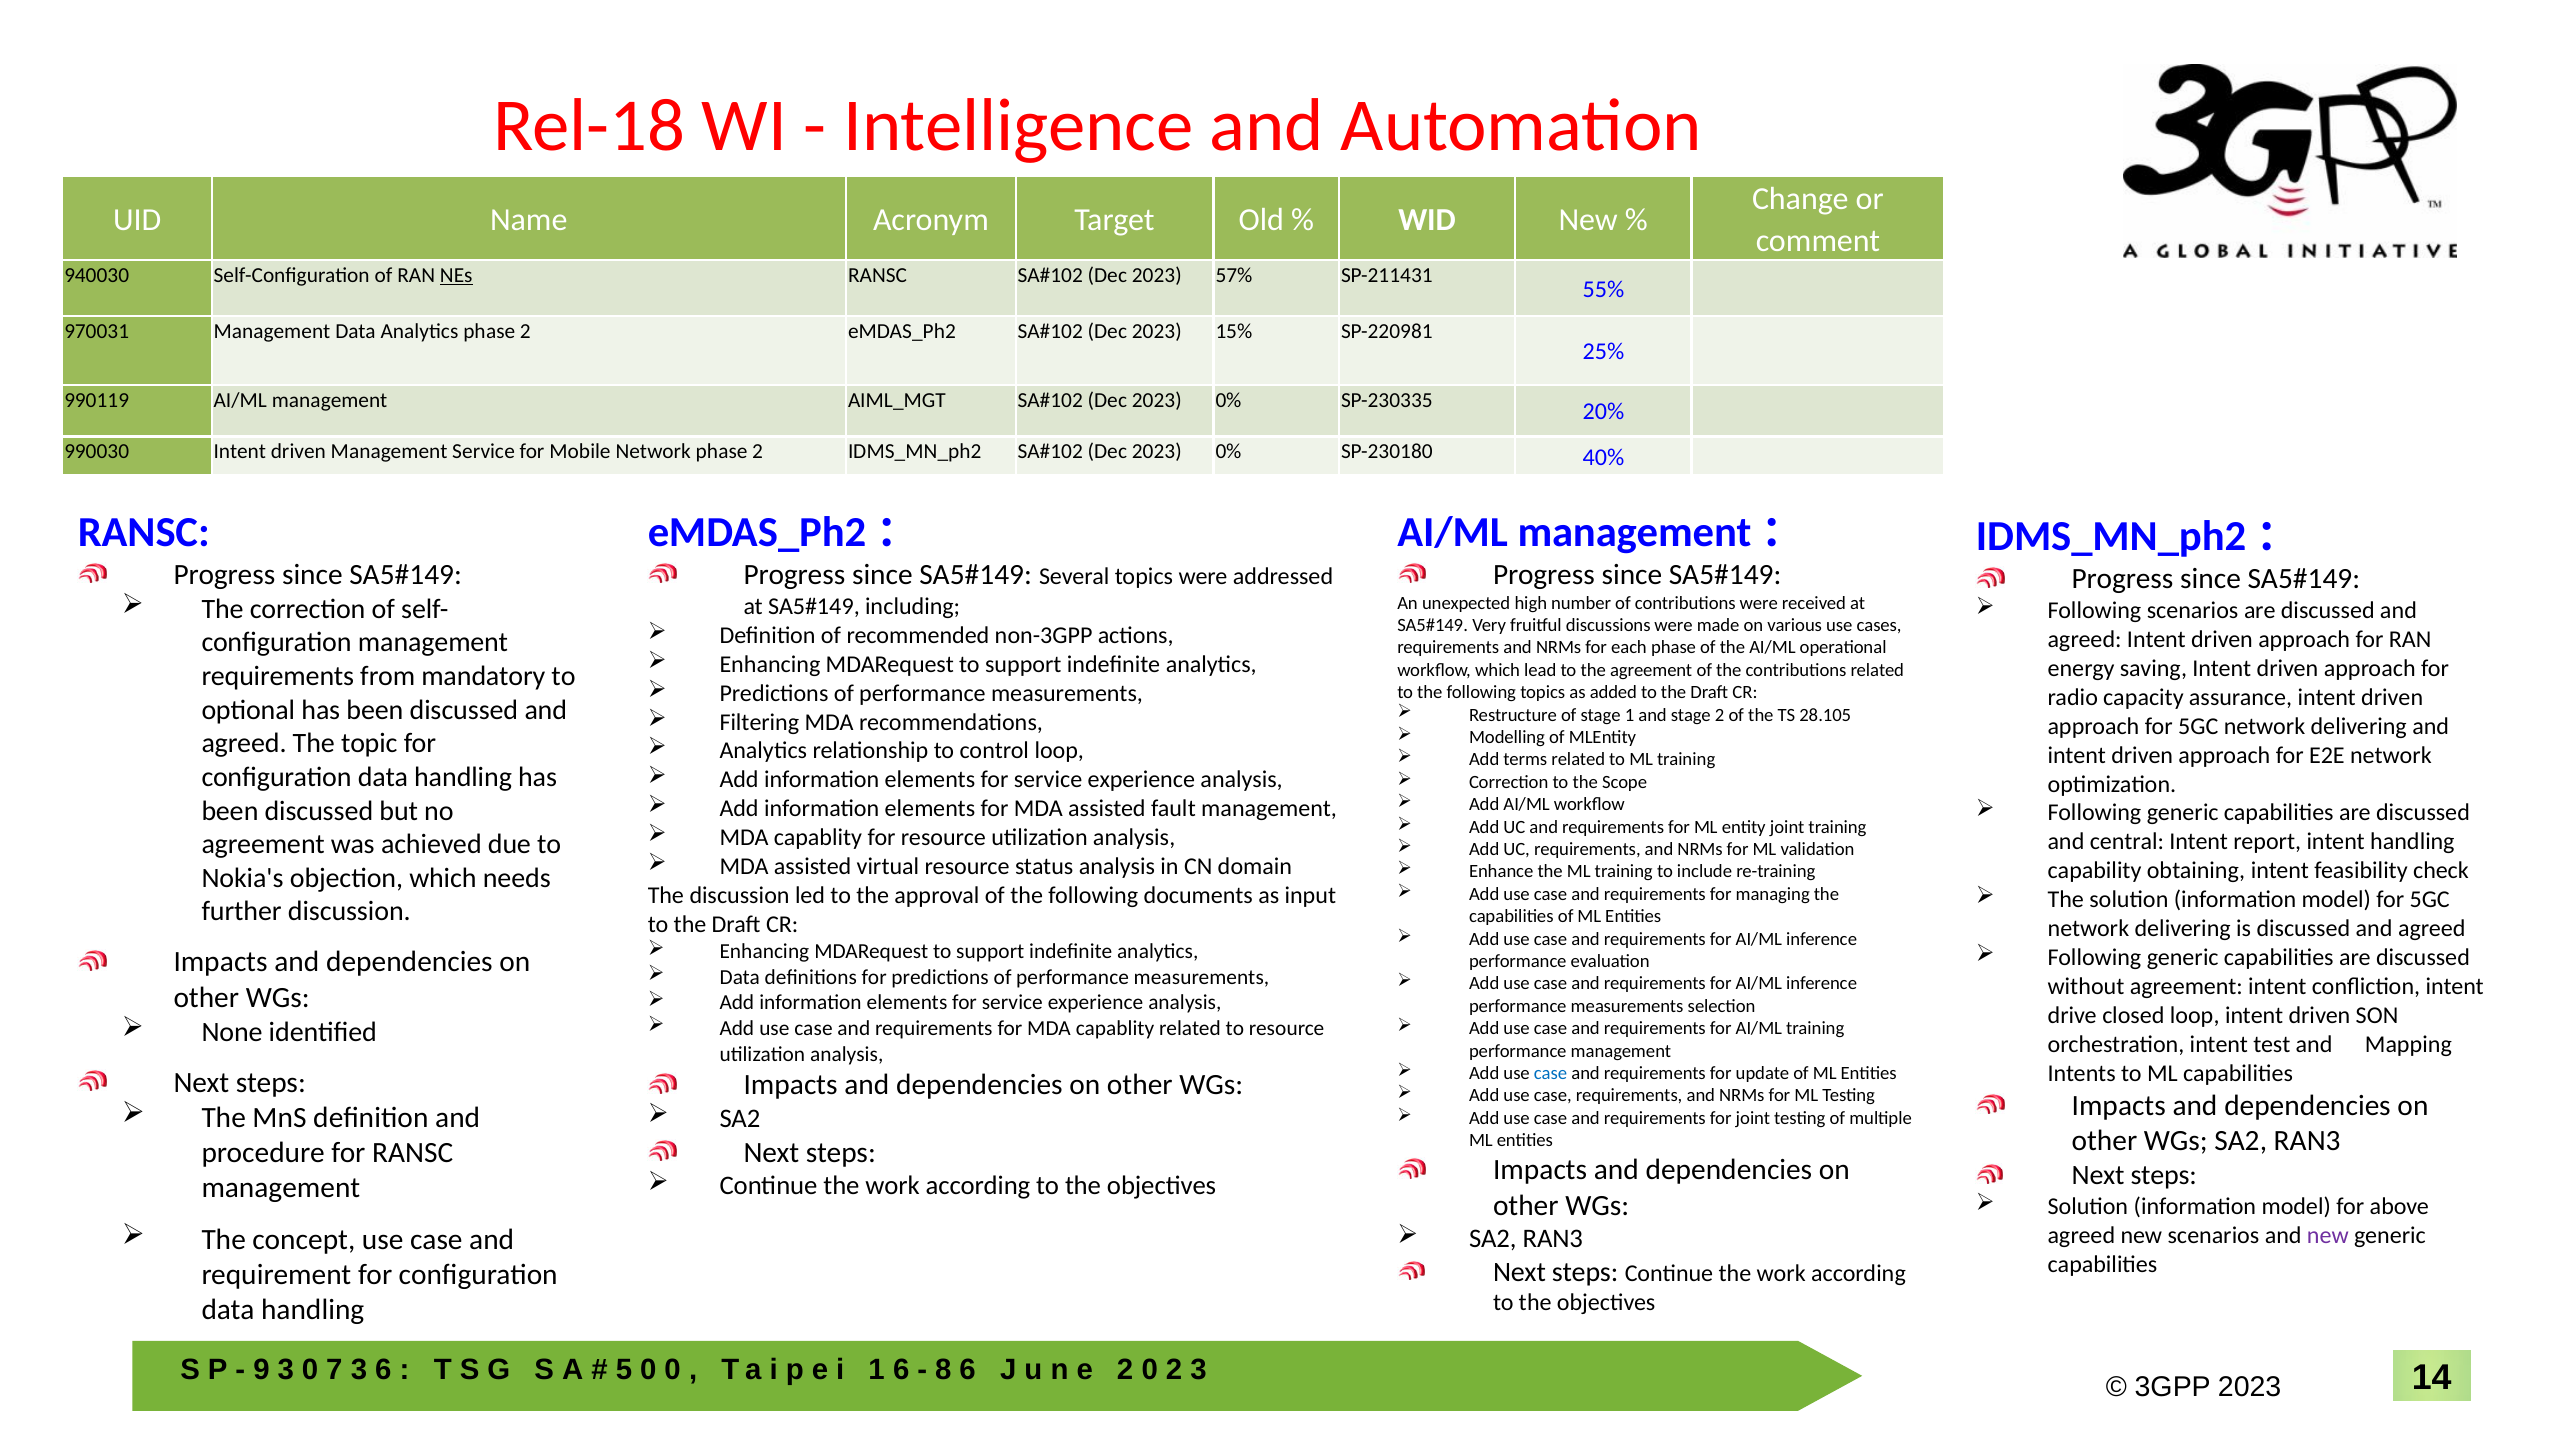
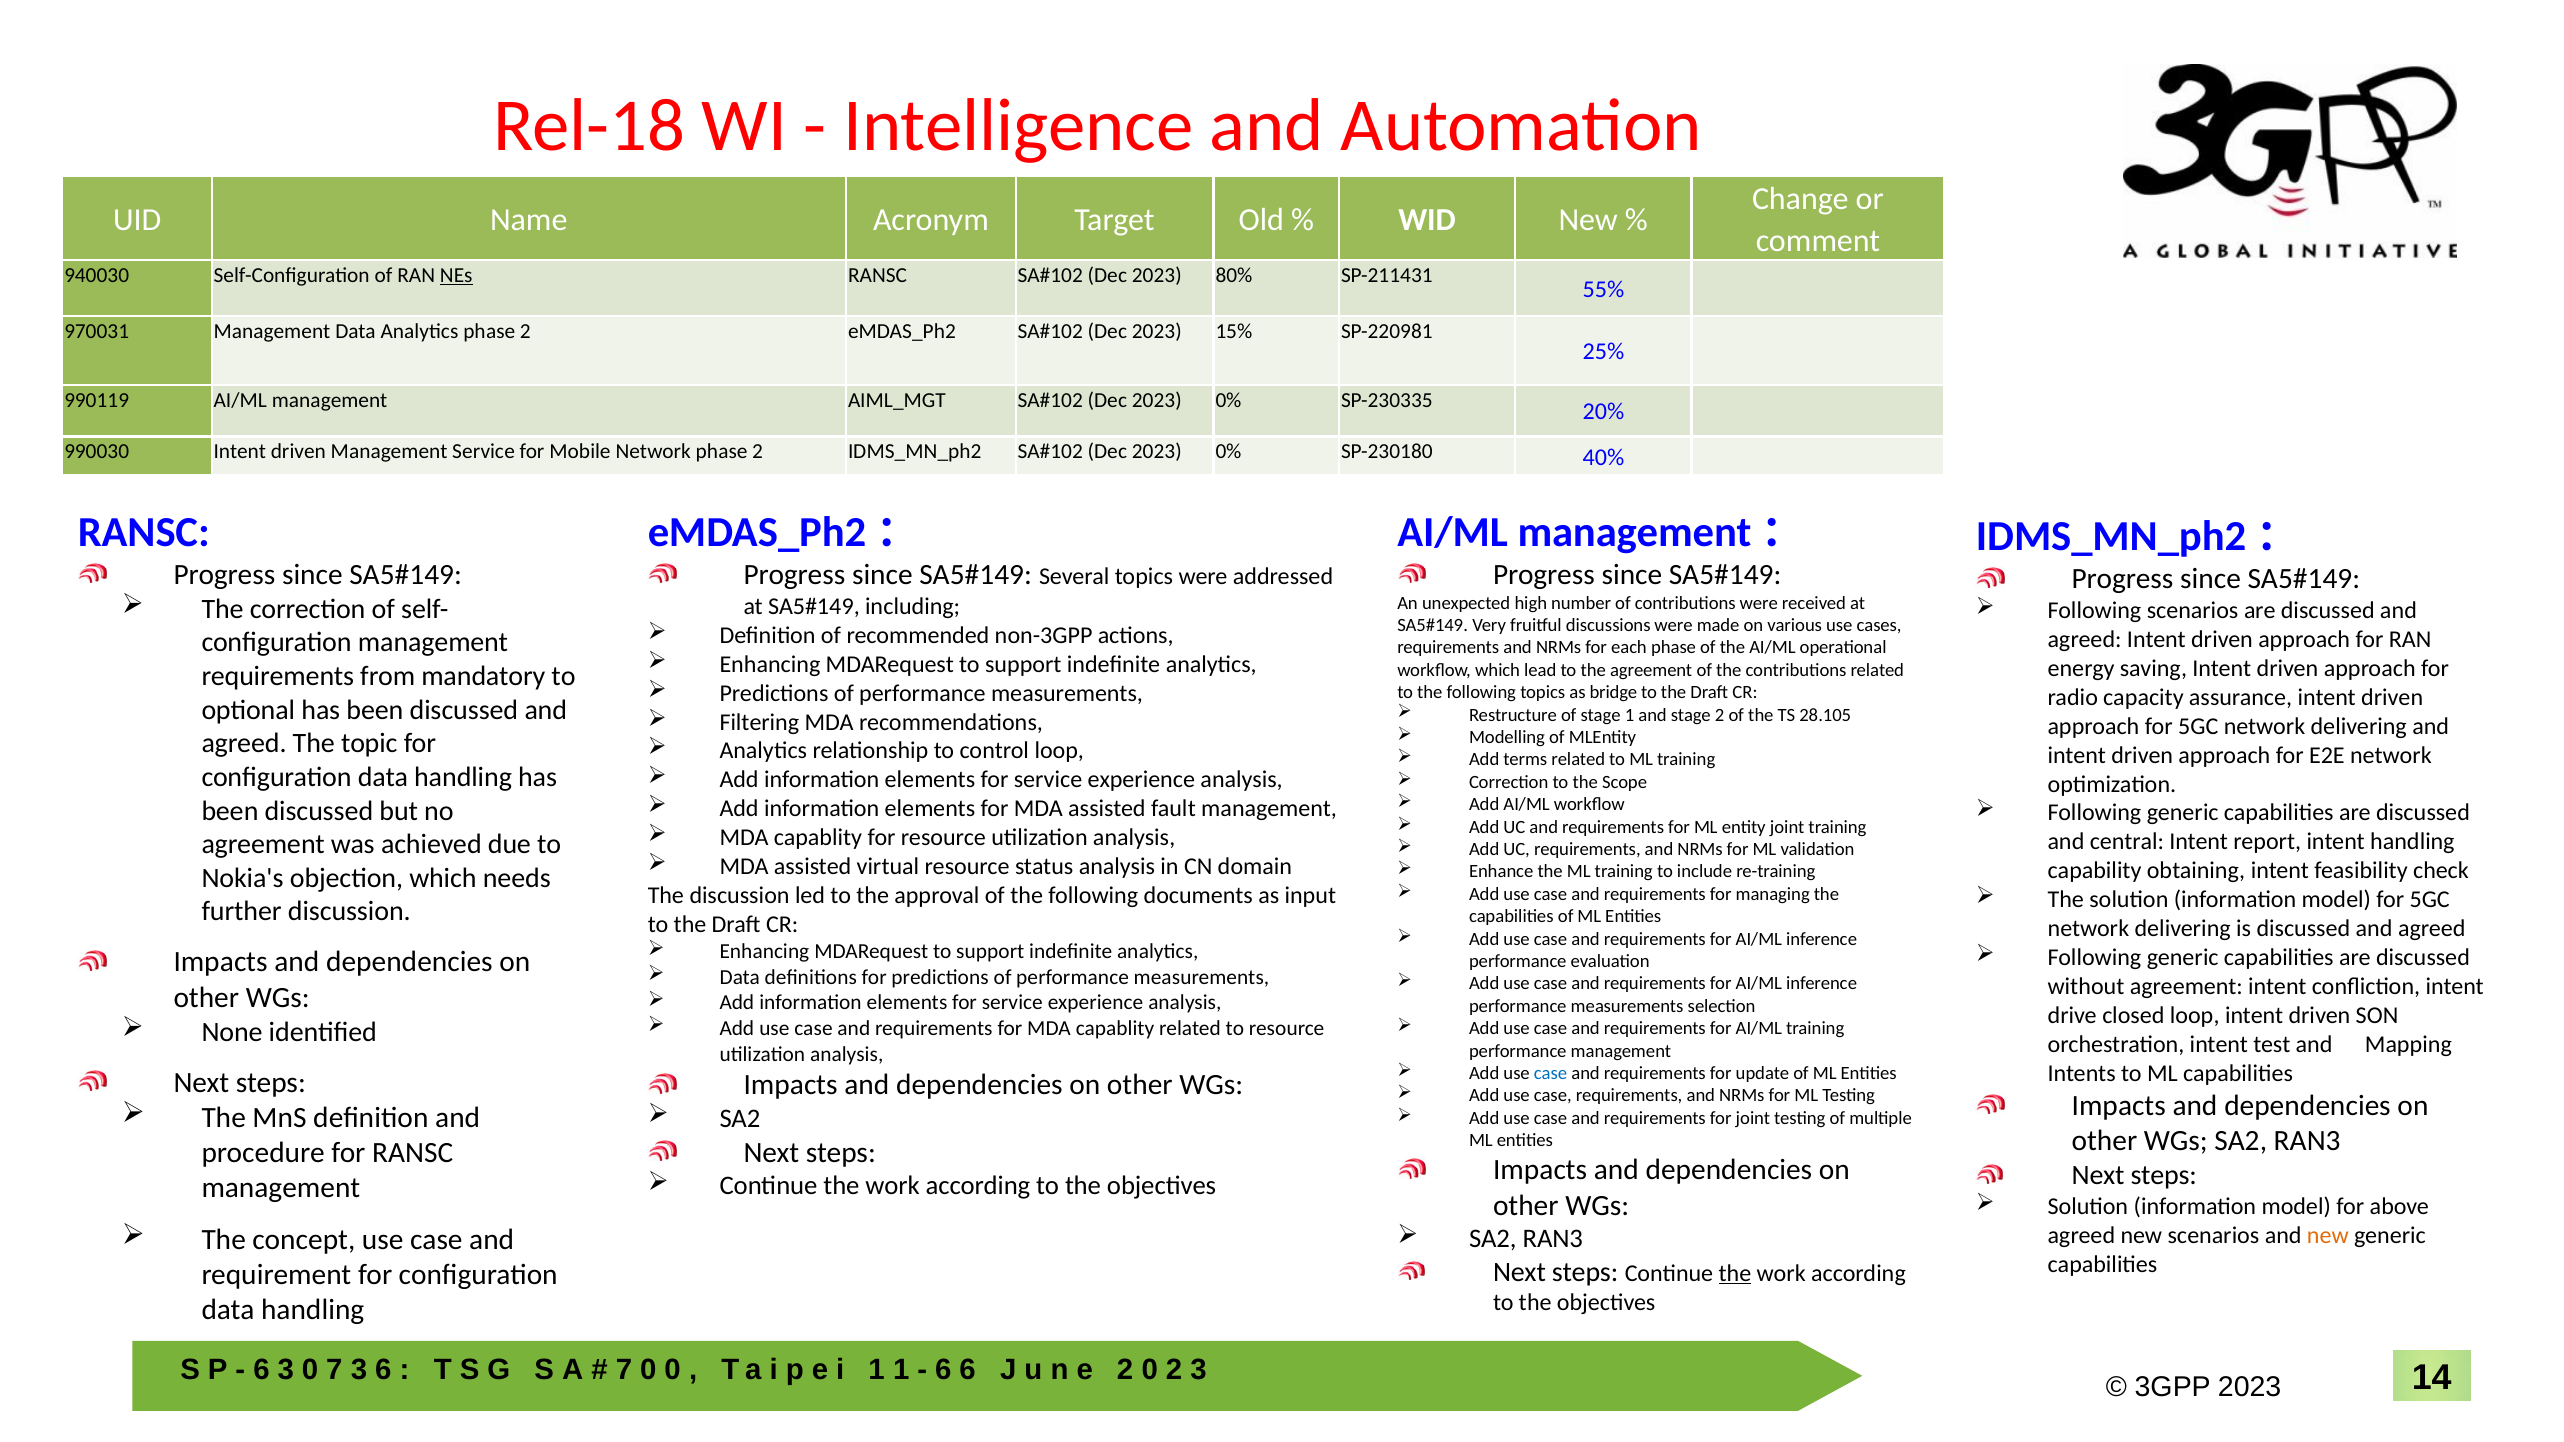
57%: 57% -> 80% (1234, 275)
added: added -> bridge (1613, 693)
new colour: purple -> orange (2328, 1235)
the underline: none -> present (1735, 1273)
9: 9 -> 6 (261, 1370)
5: 5 -> 7 (624, 1370)
1 6: 6 -> 1 (901, 1370)
8: 8 -> 6 (943, 1370)
